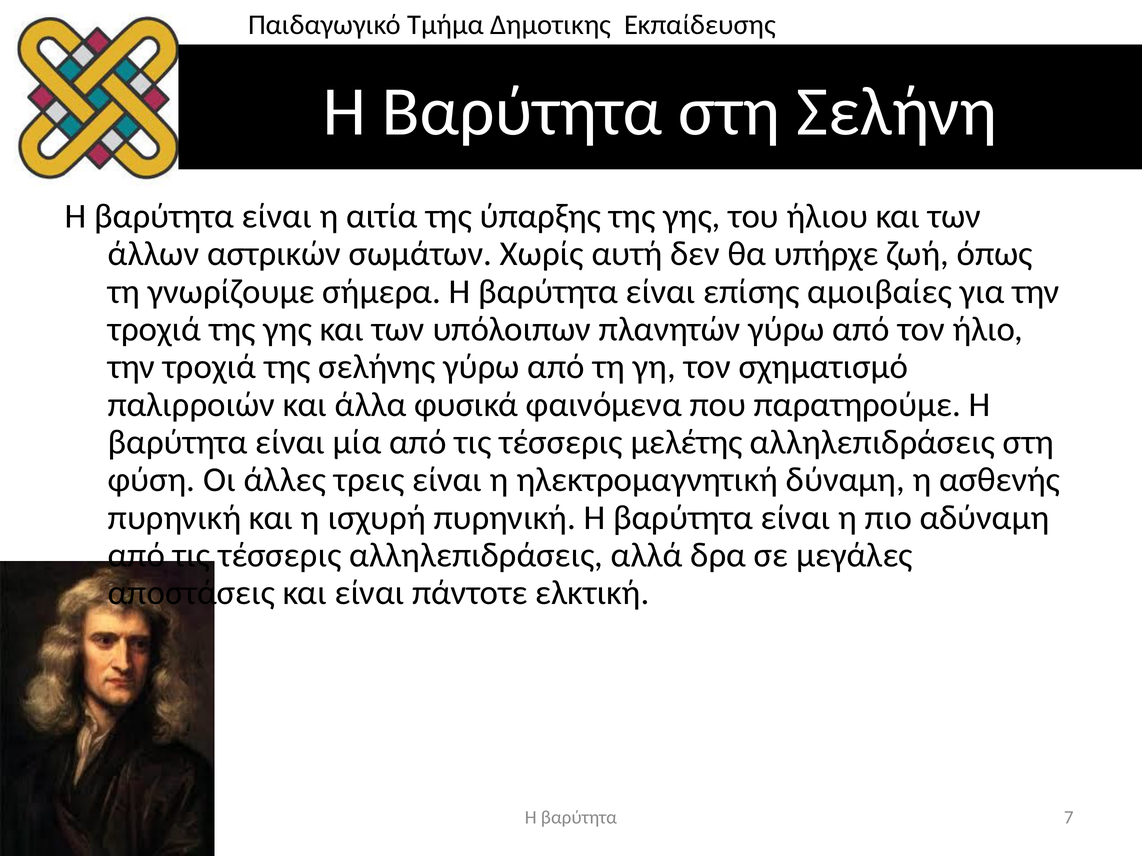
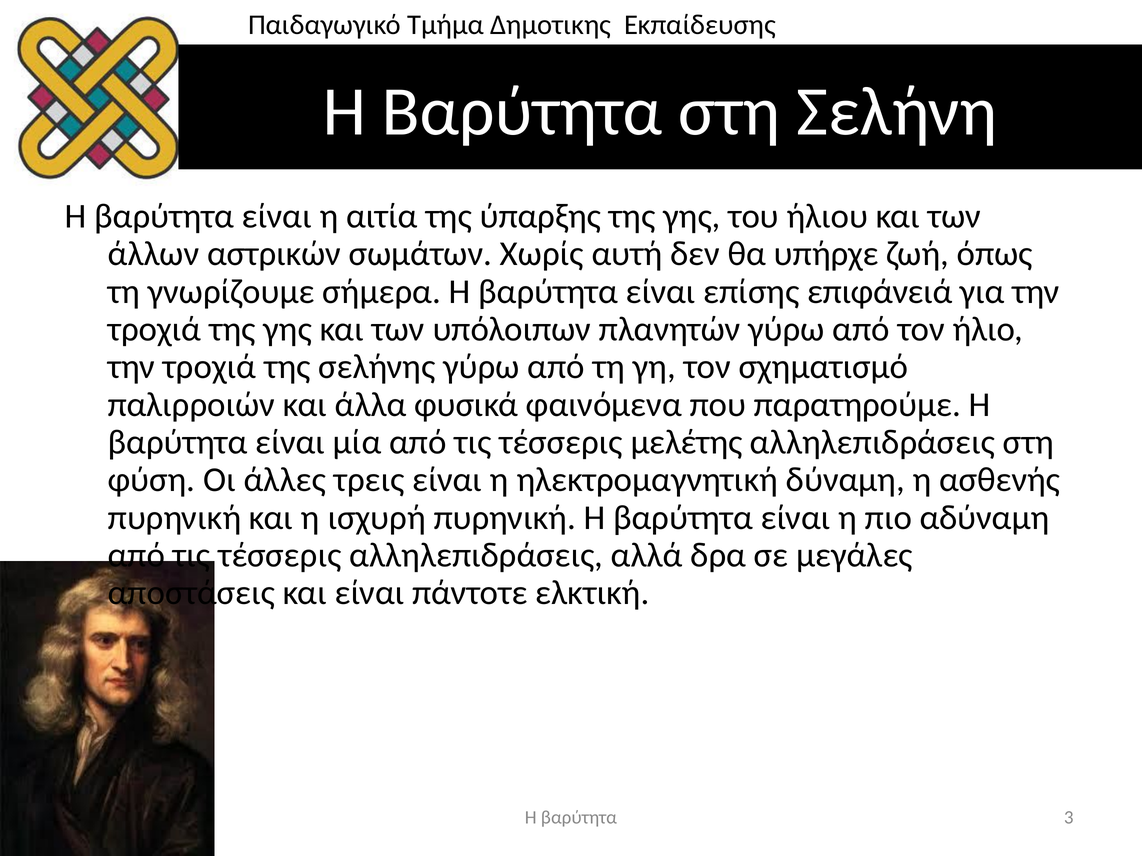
αμοιβαίες: αμοιβαίες -> επιφάνειά (880, 292)
7: 7 -> 3 (1069, 818)
